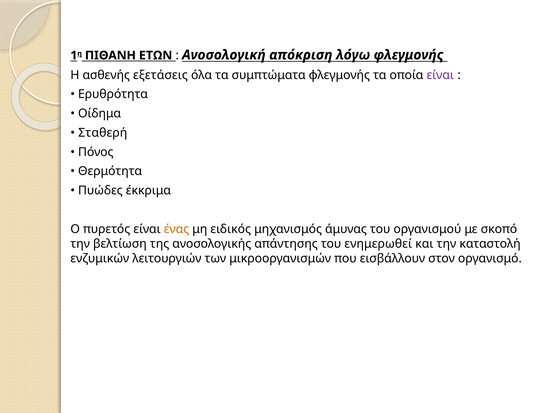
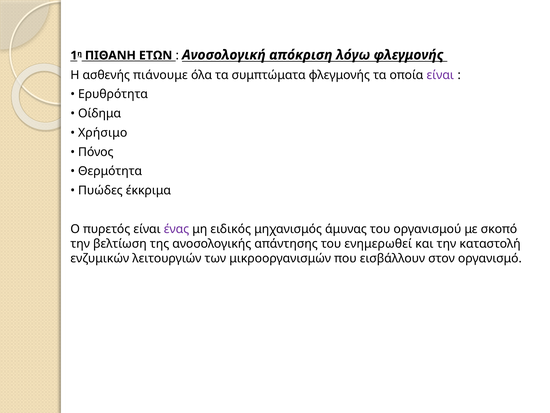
εξετάσεις: εξετάσεις -> πιάνουμε (160, 75)
Σταθερή: Σταθερή -> Χρήσιμο (103, 133)
ένας colour: orange -> purple (176, 229)
